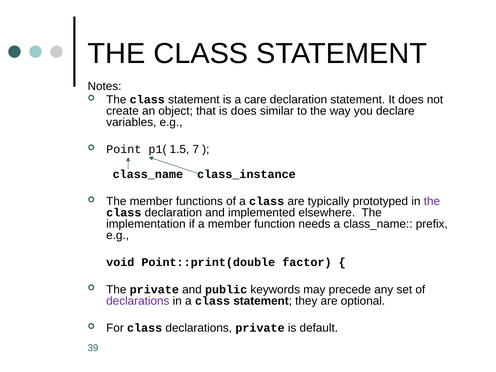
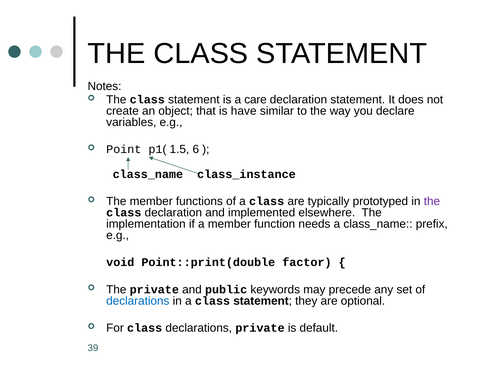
is does: does -> have (244, 111)
7: 7 -> 6 (196, 149)
declarations colour: purple -> blue (138, 301)
